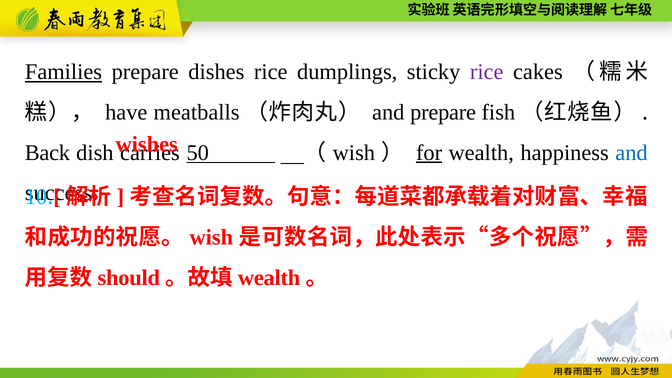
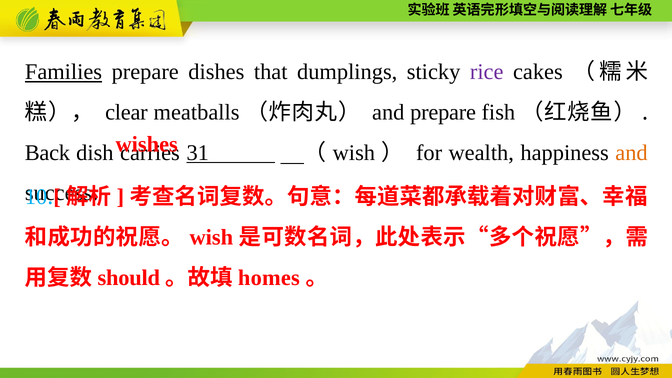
dishes rice: rice -> that (271, 72)
have: have -> clear (126, 112)
50: 50 -> 31 (198, 153)
for underline: present -> none (429, 153)
and colour: blue -> orange (632, 153)
wealth: wealth -> homes (269, 278)
